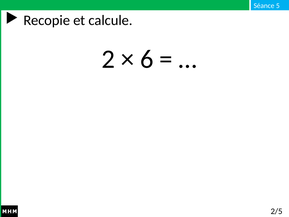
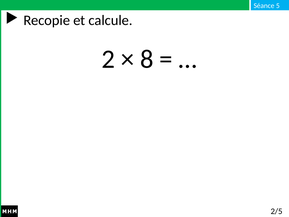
6: 6 -> 8 (147, 59)
